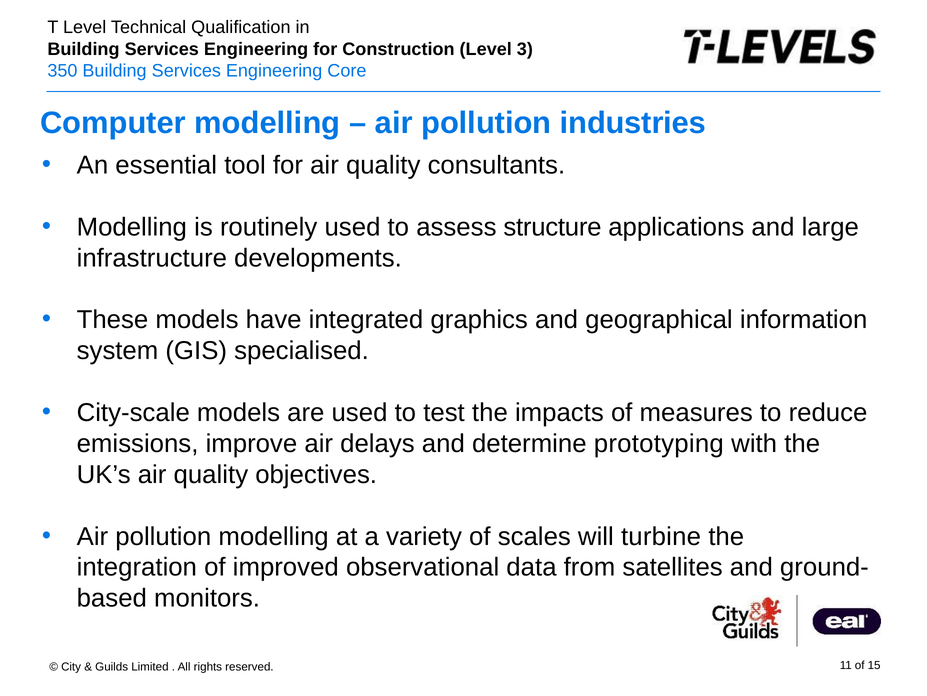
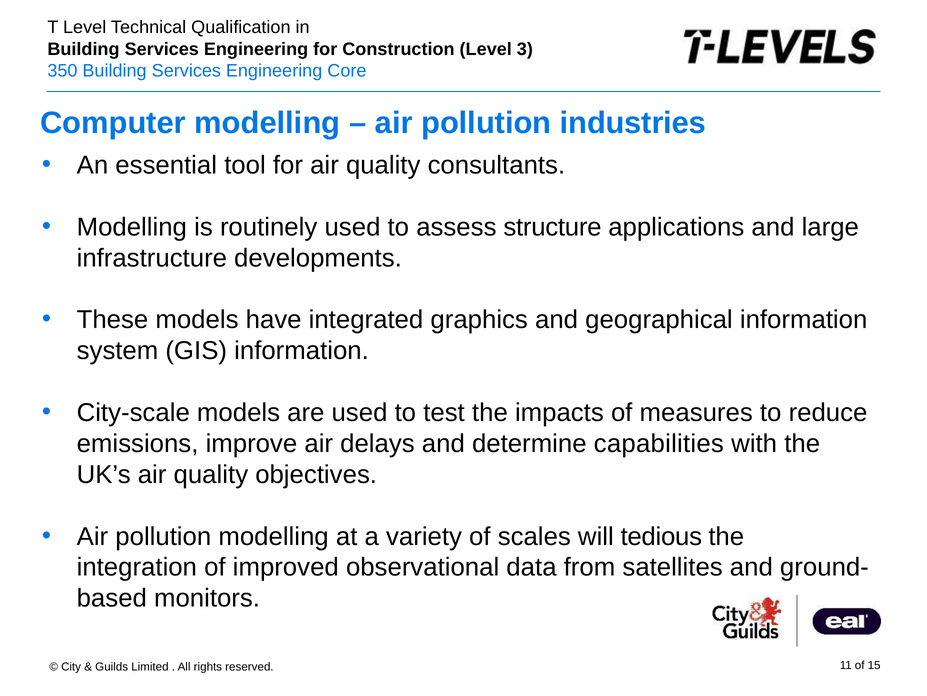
GIS specialised: specialised -> information (302, 350)
prototyping: prototyping -> capabilities (659, 443)
turbine: turbine -> tedious (661, 536)
